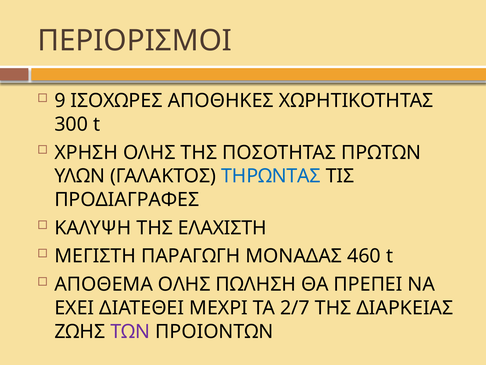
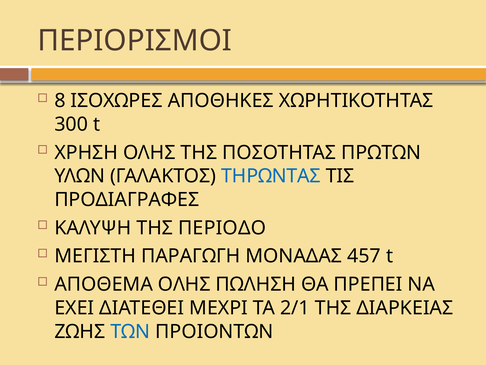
9: 9 -> 8 (60, 101)
ΕΛΑΧΙΣΤΗ: ΕΛΑΧΙΣΤΗ -> ΠΕΡΙΟΔΟ (222, 228)
460: 460 -> 457 (364, 256)
2/7: 2/7 -> 2/1 (295, 308)
ΤΩΝ colour: purple -> blue (130, 331)
